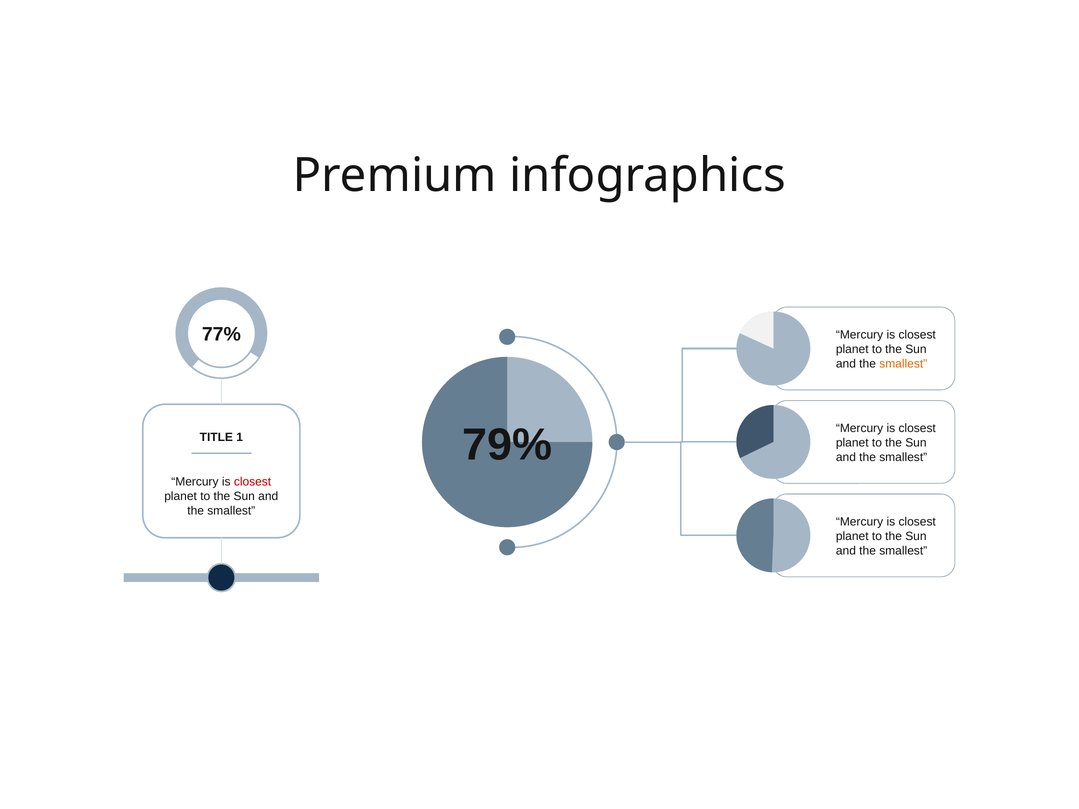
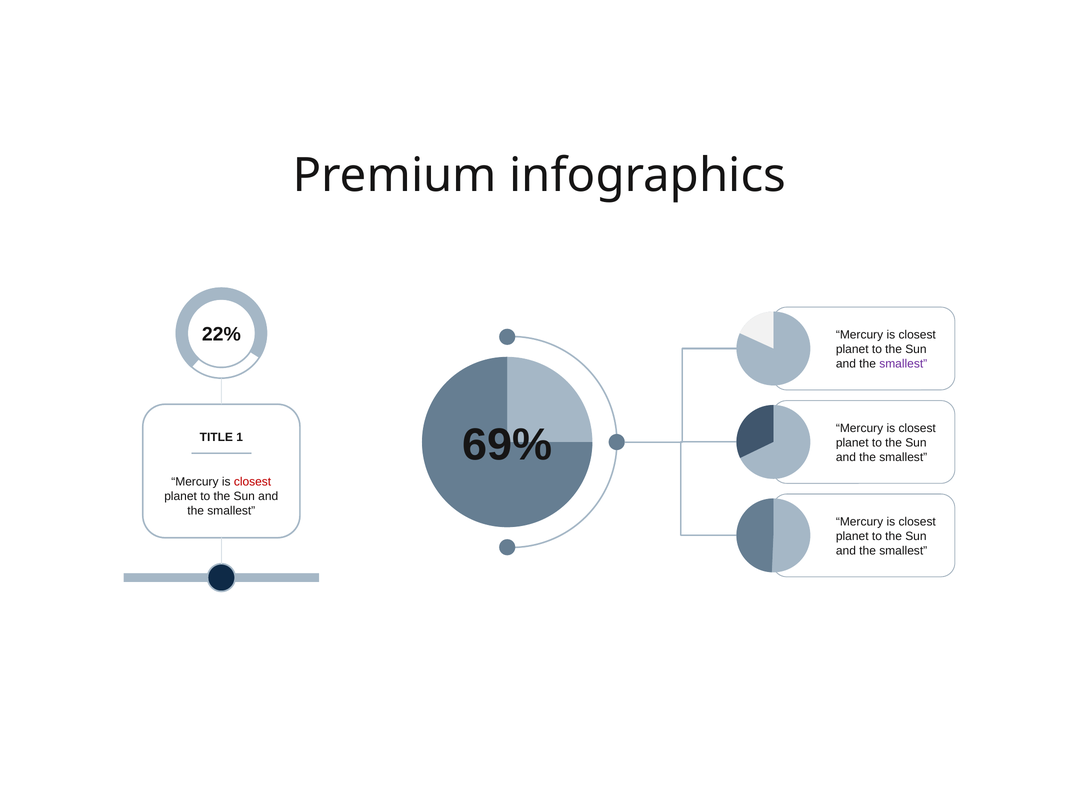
77%: 77% -> 22% (221, 335)
smallest colour: orange -> purple (903, 364)
79%: 79% -> 69% (507, 445)
